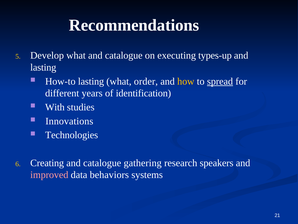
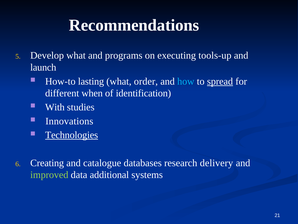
catalogue: catalogue -> programs (124, 55)
types-up: types-up -> tools-up (215, 55)
lasting: lasting -> launch (43, 67)
how colour: yellow -> light blue (186, 81)
years: years -> when (92, 93)
Technologies underline: none -> present (72, 135)
gathering: gathering -> databases (143, 163)
speakers: speakers -> delivery (217, 163)
improved colour: pink -> light green (49, 175)
behaviors: behaviors -> additional (109, 175)
